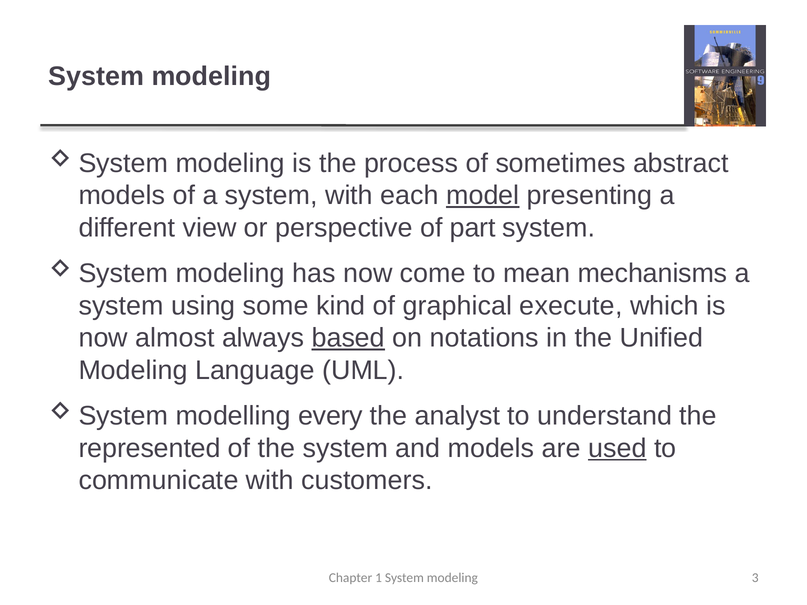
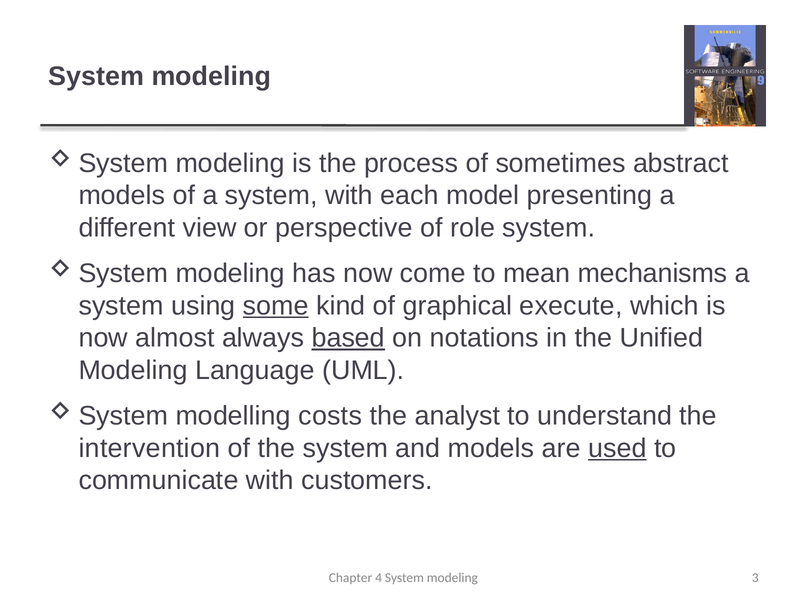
model underline: present -> none (483, 196)
part: part -> role (473, 228)
some underline: none -> present (276, 306)
every: every -> costs (330, 416)
represented: represented -> intervention (149, 448)
1: 1 -> 4 (379, 578)
